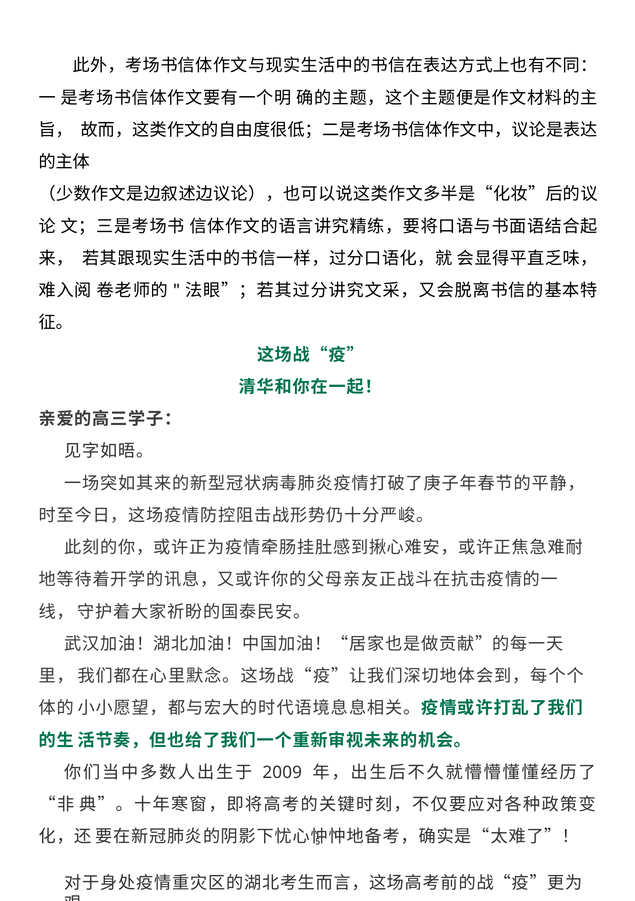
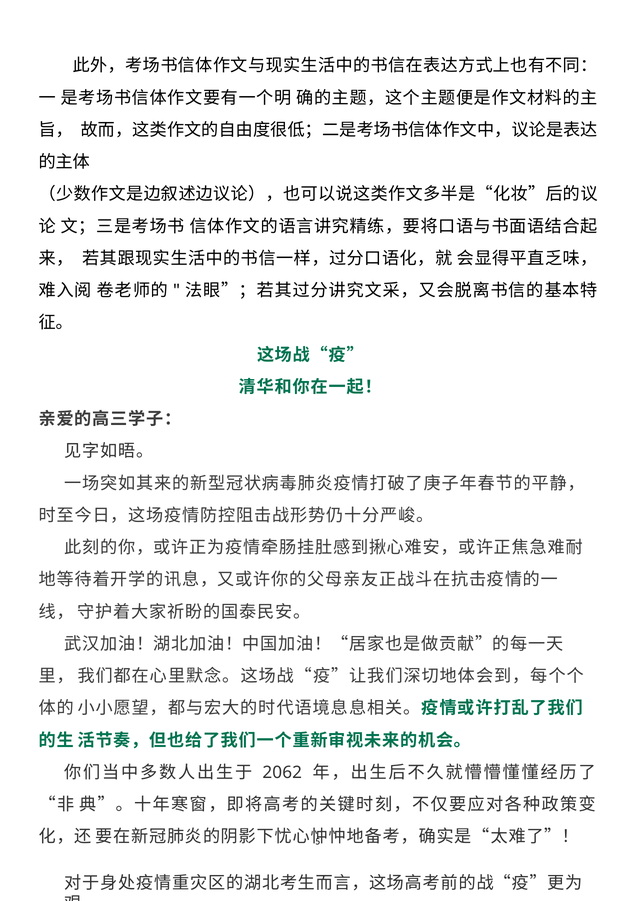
2009: 2009 -> 2062 (282, 772)
